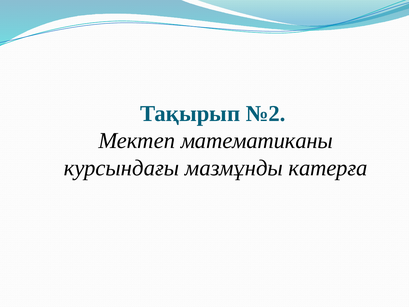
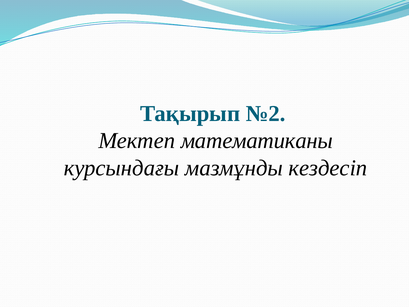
катерға: катерға -> кездесіп (328, 168)
